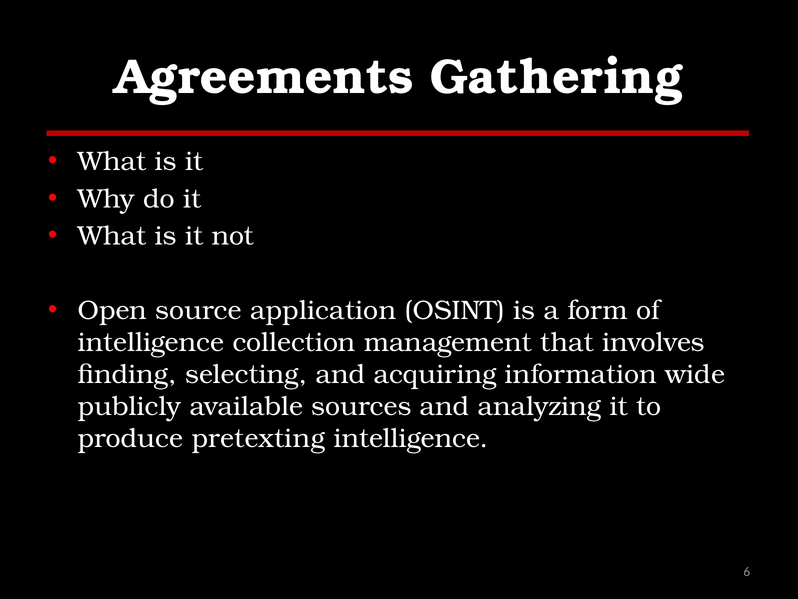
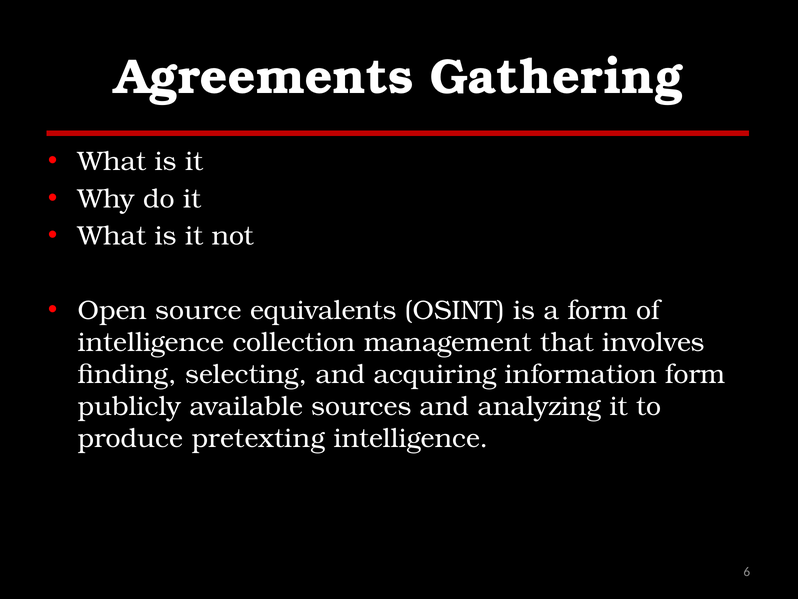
application: application -> equivalents (323, 310)
information wide: wide -> form (695, 374)
